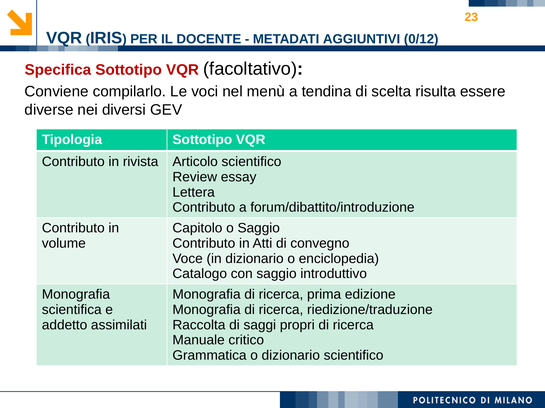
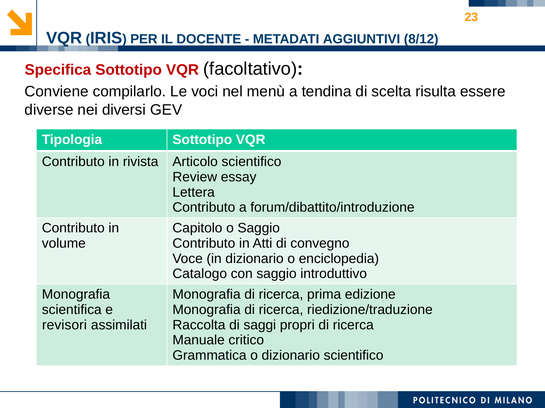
0/12: 0/12 -> 8/12 (421, 39)
addetto: addetto -> revisori (65, 326)
